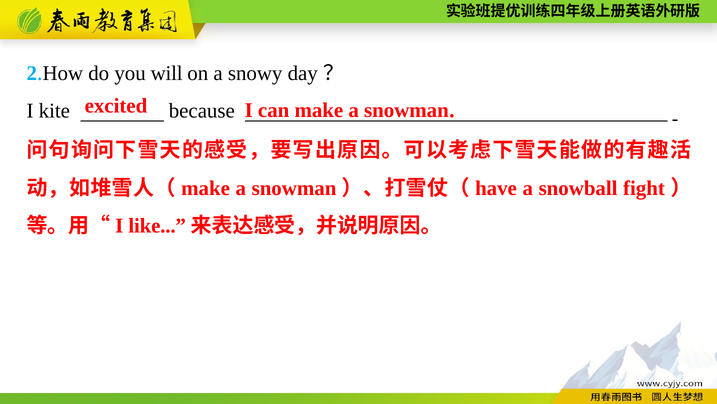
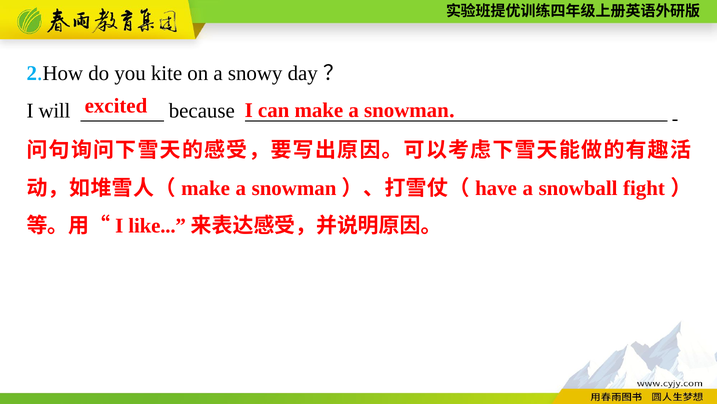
will: will -> kite (167, 73)
kite: kite -> will (54, 111)
